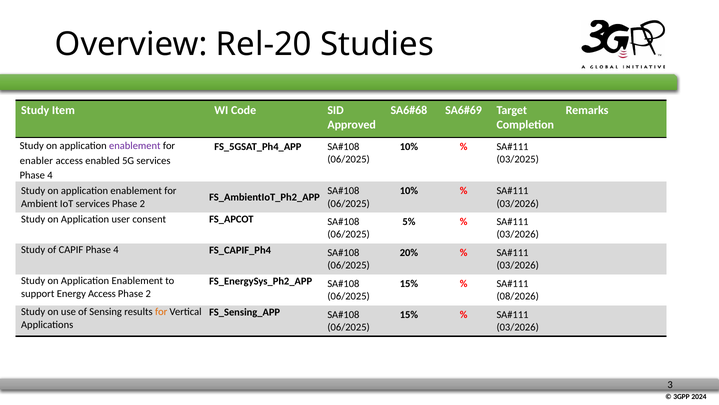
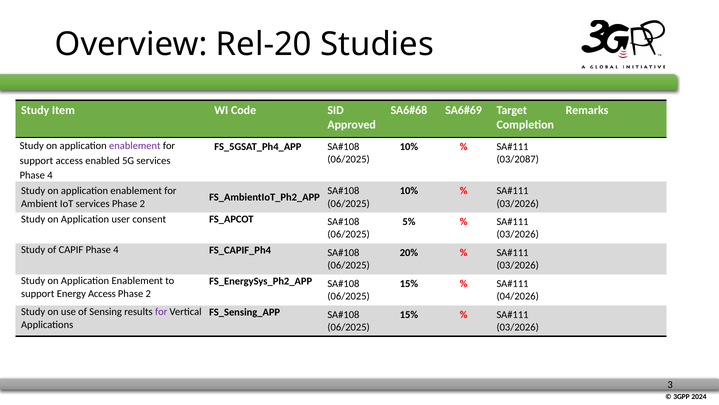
03/2025: 03/2025 -> 03/2087 (518, 159)
enabler: enabler -> support (36, 160)
08/2026: 08/2026 -> 04/2026 (518, 296)
for colour: orange -> purple (161, 311)
